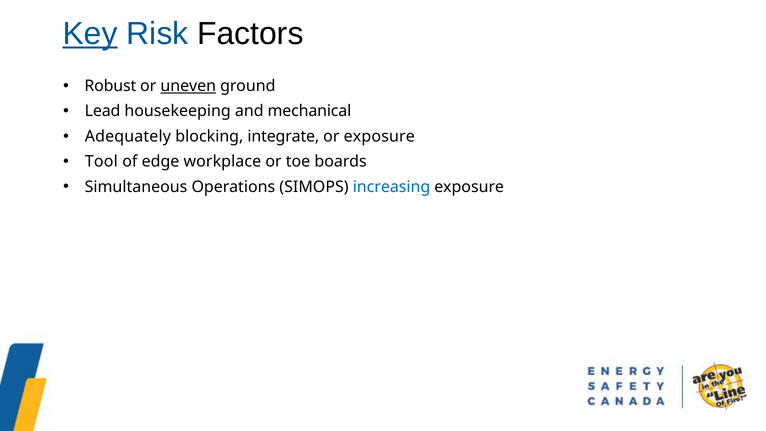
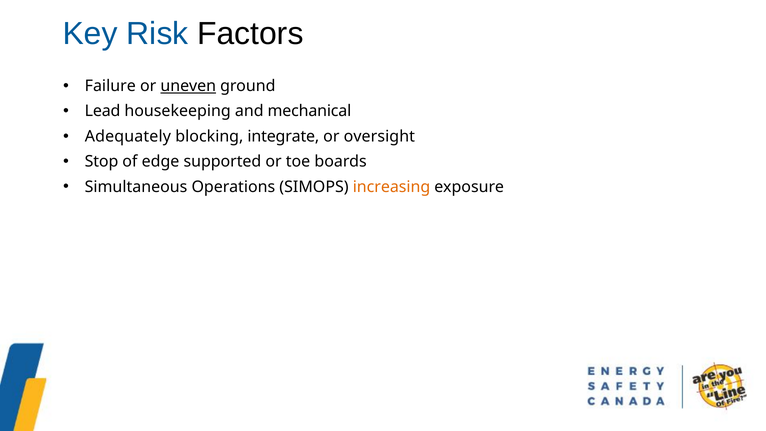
Key underline: present -> none (90, 34)
Robust: Robust -> Failure (110, 86)
or exposure: exposure -> oversight (379, 136)
Tool: Tool -> Stop (102, 162)
workplace: workplace -> supported (222, 162)
increasing colour: blue -> orange (391, 187)
